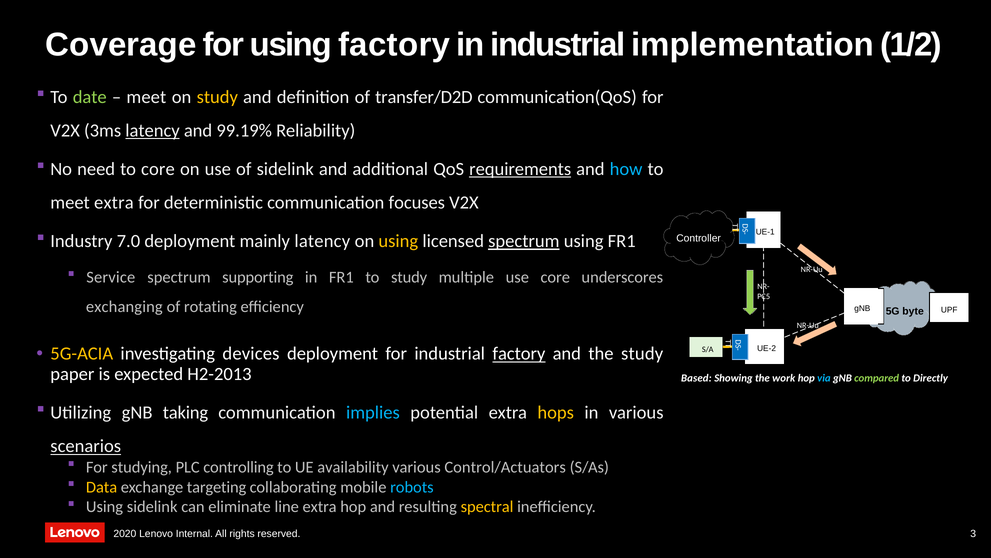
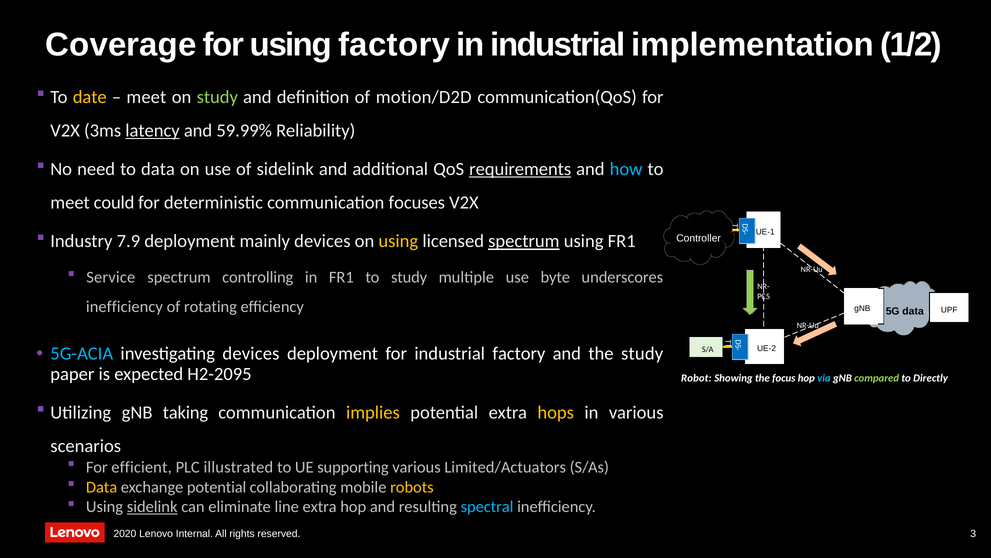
date colour: light green -> yellow (90, 97)
study colour: yellow -> light green (217, 97)
transfer/D2D: transfer/D2D -> motion/D2D (424, 97)
99.19%: 99.19% -> 59.99% (244, 130)
to core: core -> data (158, 169)
meet extra: extra -> could (114, 202)
7.0: 7.0 -> 7.9 (128, 241)
mainly latency: latency -> devices (322, 241)
supporting: supporting -> controlling (258, 277)
use core: core -> byte (555, 277)
exchanging: exchanging -> inefficiency (124, 307)
5G byte: byte -> data (913, 311)
5G-ACIA colour: yellow -> light blue (82, 354)
factory underline: present -> none (519, 354)
H2-2013: H2-2013 -> H2-2095 (219, 374)
Based: Based -> Robot (696, 378)
work: work -> focus (784, 378)
implies colour: light blue -> yellow (373, 413)
scenarios underline: present -> none (86, 446)
studying: studying -> efficient (142, 467)
controlling: controlling -> illustrated (238, 467)
availability: availability -> supporting (353, 467)
Control/Actuators: Control/Actuators -> Limited/Actuators (505, 467)
exchange targeting: targeting -> potential (217, 487)
robots colour: light blue -> yellow (412, 487)
sidelink underline: none -> present (152, 507)
spectral colour: yellow -> light blue (487, 507)
